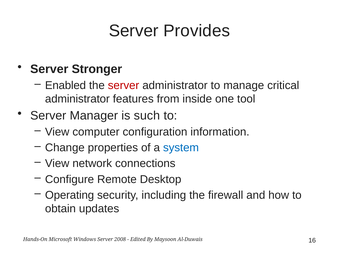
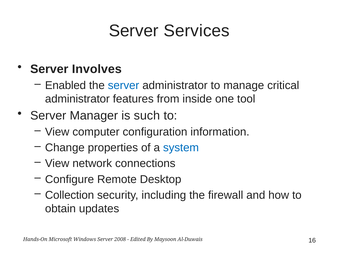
Provides: Provides -> Services (197, 31)
Stronger: Stronger -> Involves (97, 69)
server colour: red -> blue (124, 86)
Operating: Operating -> Collection (70, 195)
